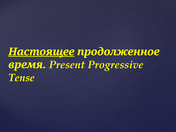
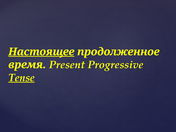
Tense underline: none -> present (22, 78)
